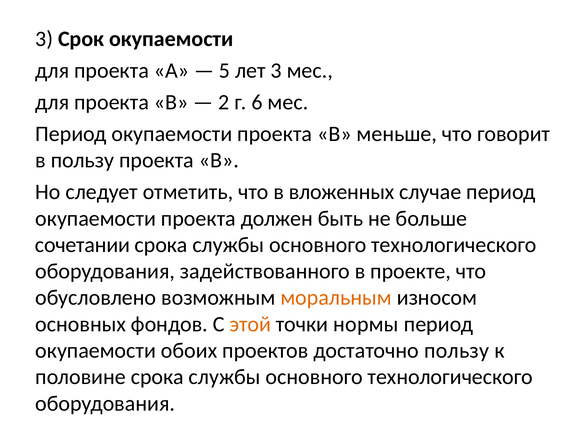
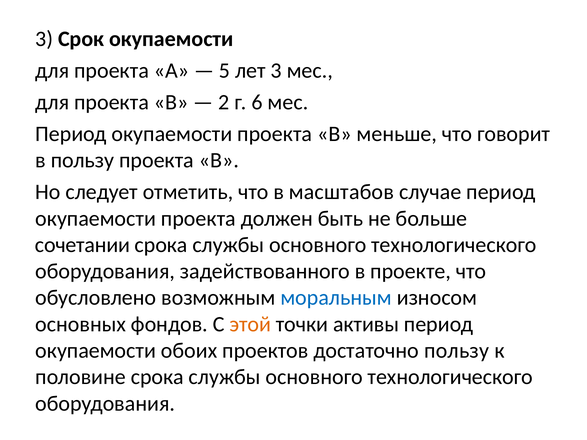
вложенных: вложенных -> масштабов (341, 192)
моральным colour: orange -> blue (336, 298)
нормы: нормы -> активы (366, 324)
